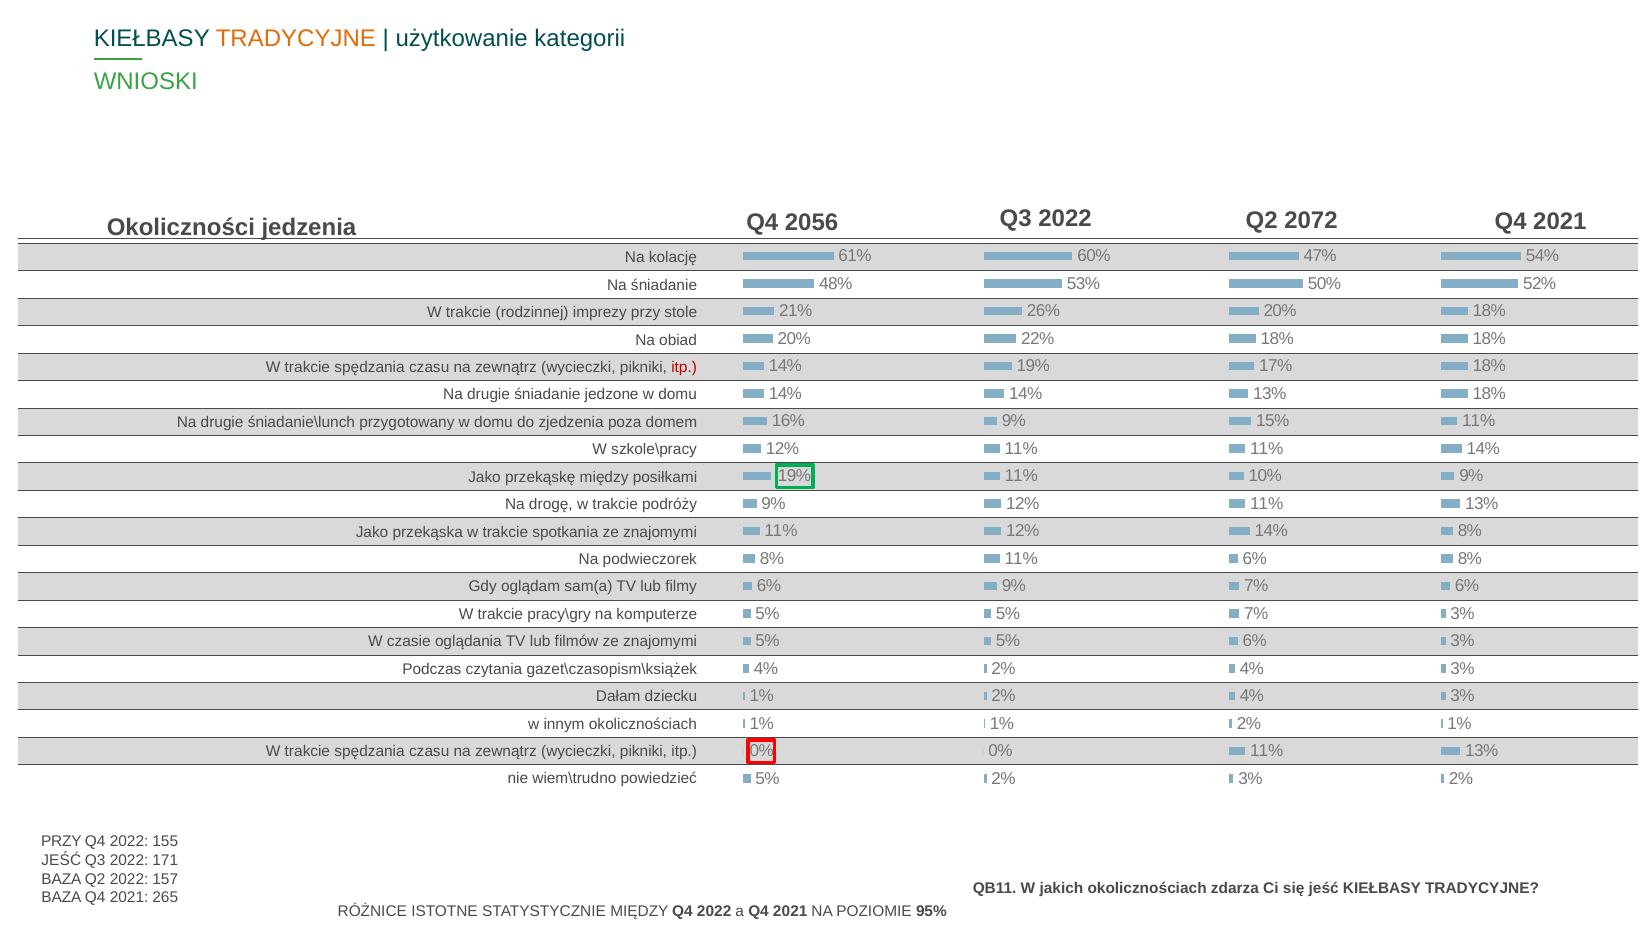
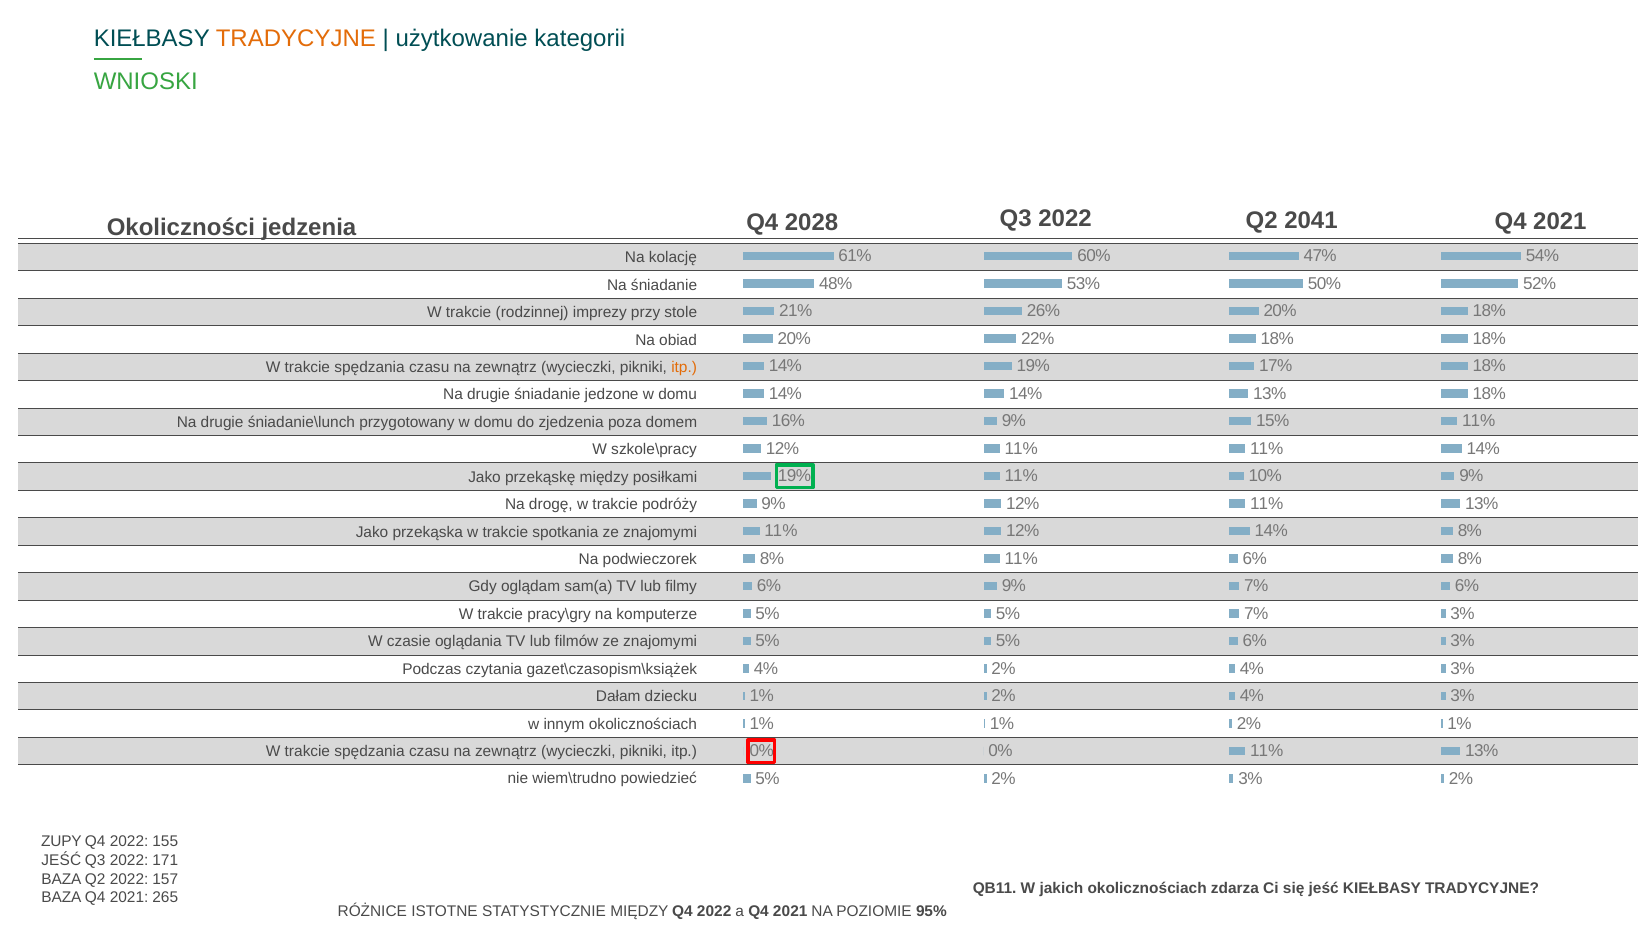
2072: 2072 -> 2041 (1311, 221)
2056: 2056 -> 2028 (812, 223)
itp colour: red -> orange (684, 368)
PRZY: PRZY -> ZUPY (61, 842)
